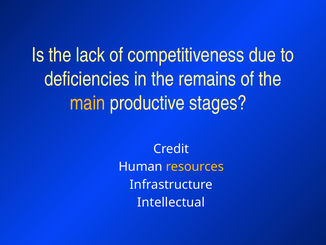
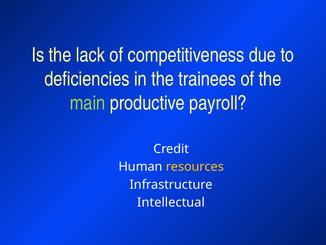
remains: remains -> trainees (207, 79)
main colour: yellow -> light green (88, 103)
stages: stages -> payroll (218, 103)
